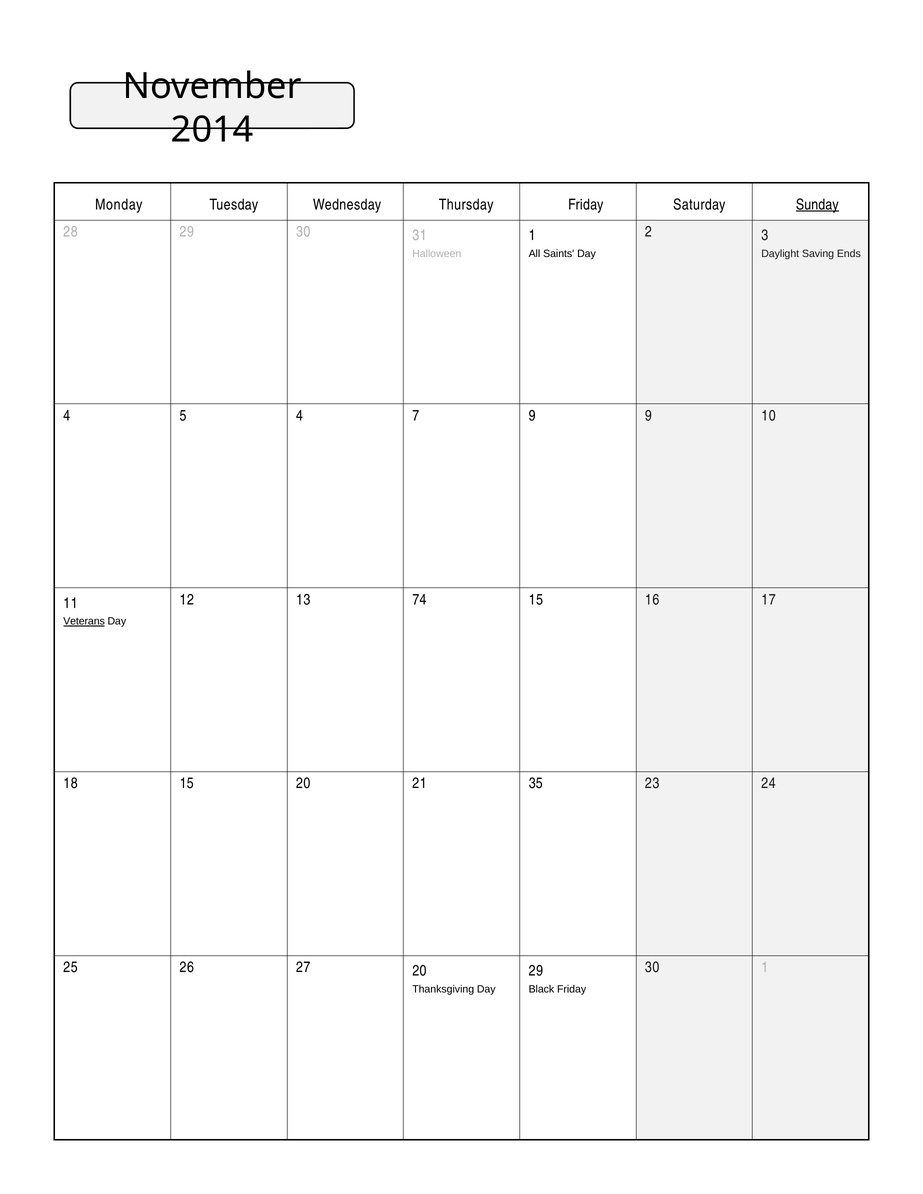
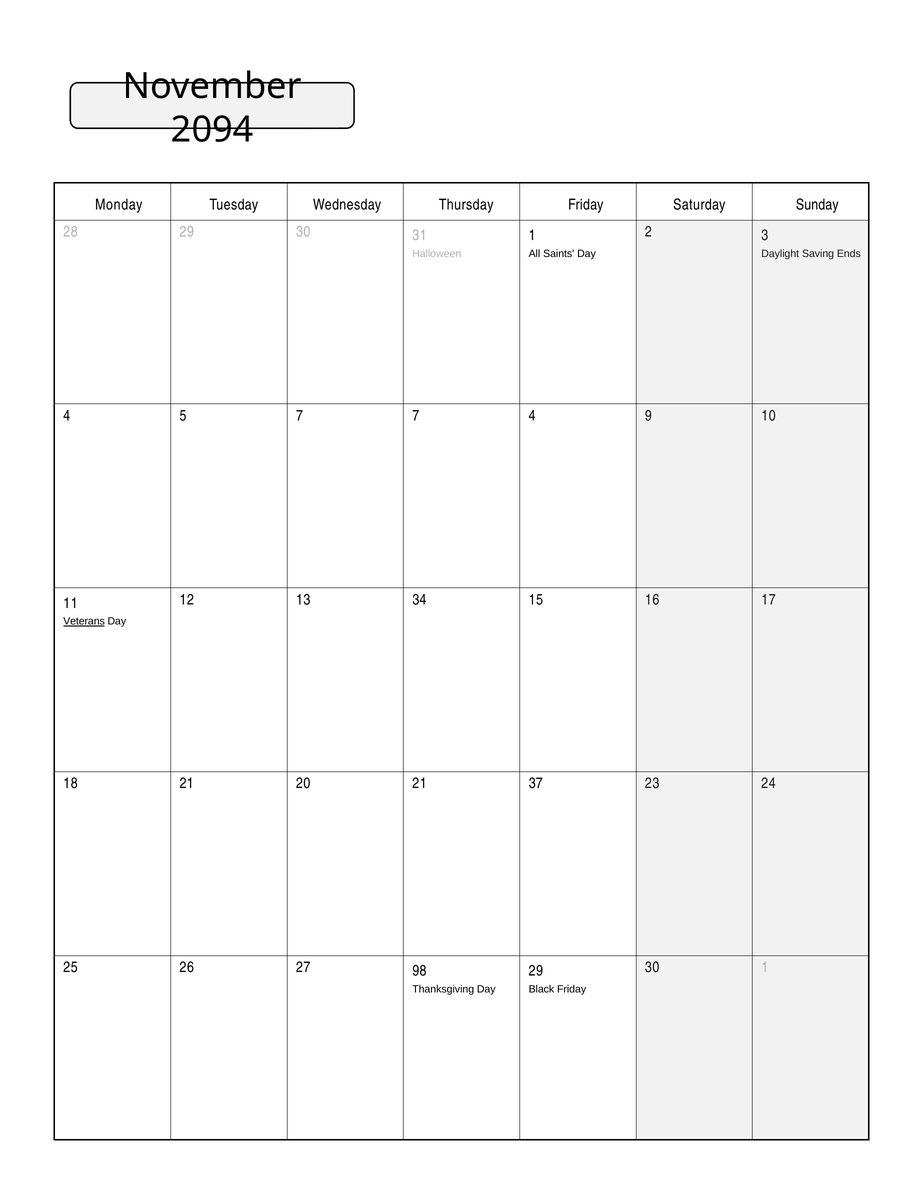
2014: 2014 -> 2094 (212, 130)
Sunday underline: present -> none (817, 205)
5 4: 4 -> 7 (299, 416)
7 9: 9 -> 4 (532, 416)
74: 74 -> 34 (419, 600)
18 15: 15 -> 21 (187, 784)
35: 35 -> 37 (536, 784)
27 20: 20 -> 98 (419, 971)
